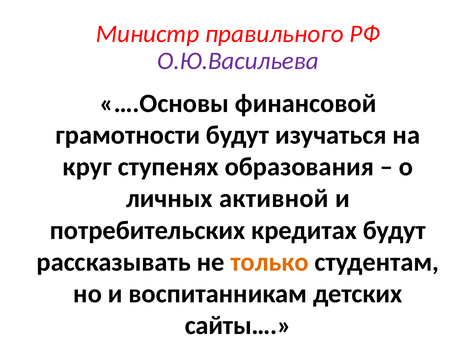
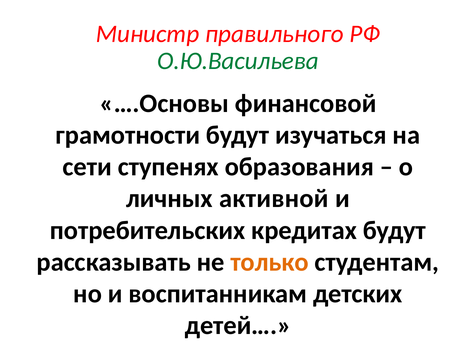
О.Ю.Васильева colour: purple -> green (238, 61)
круг: круг -> сети (87, 167)
сайты…: сайты… -> детей… (238, 325)
